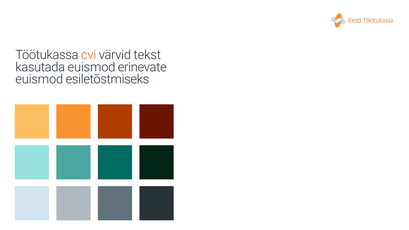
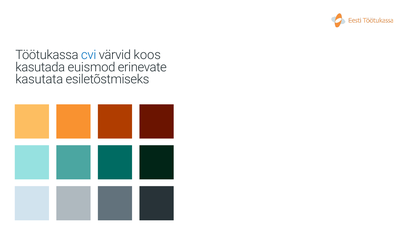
cvi colour: orange -> blue (89, 55)
tekst: tekst -> koos (147, 55)
euismod: euismod -> kasutata (39, 79)
